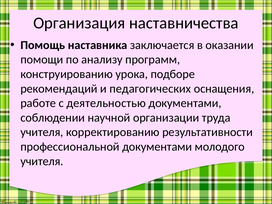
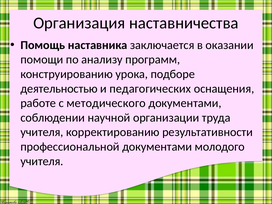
рекомендаций: рекомендаций -> деятельностью (59, 89)
деятельностью: деятельностью -> методического (106, 103)
